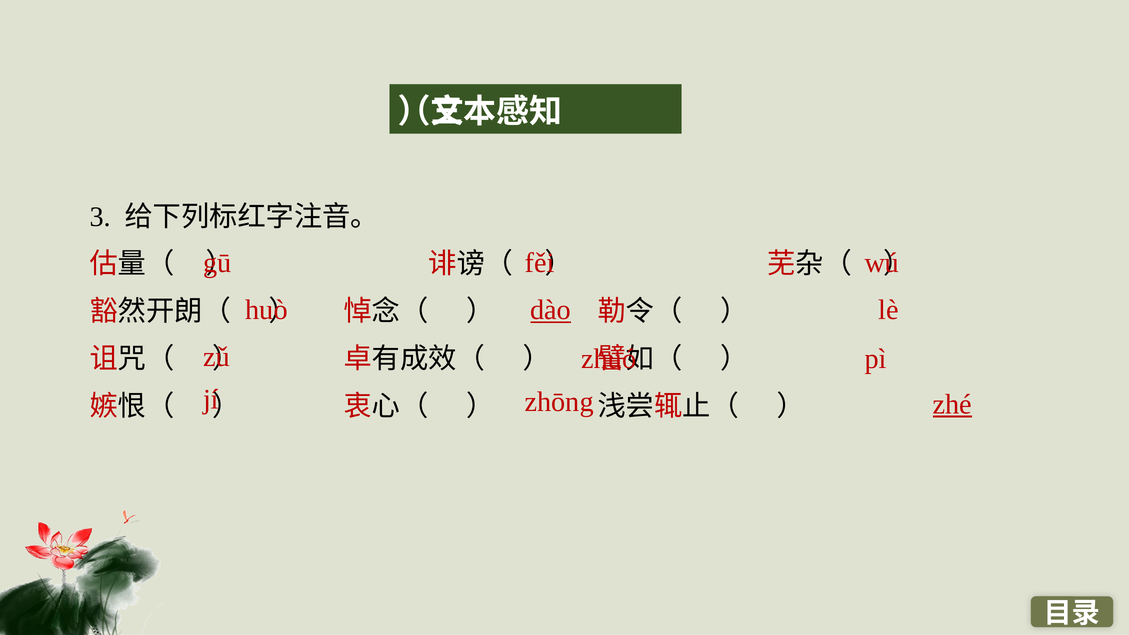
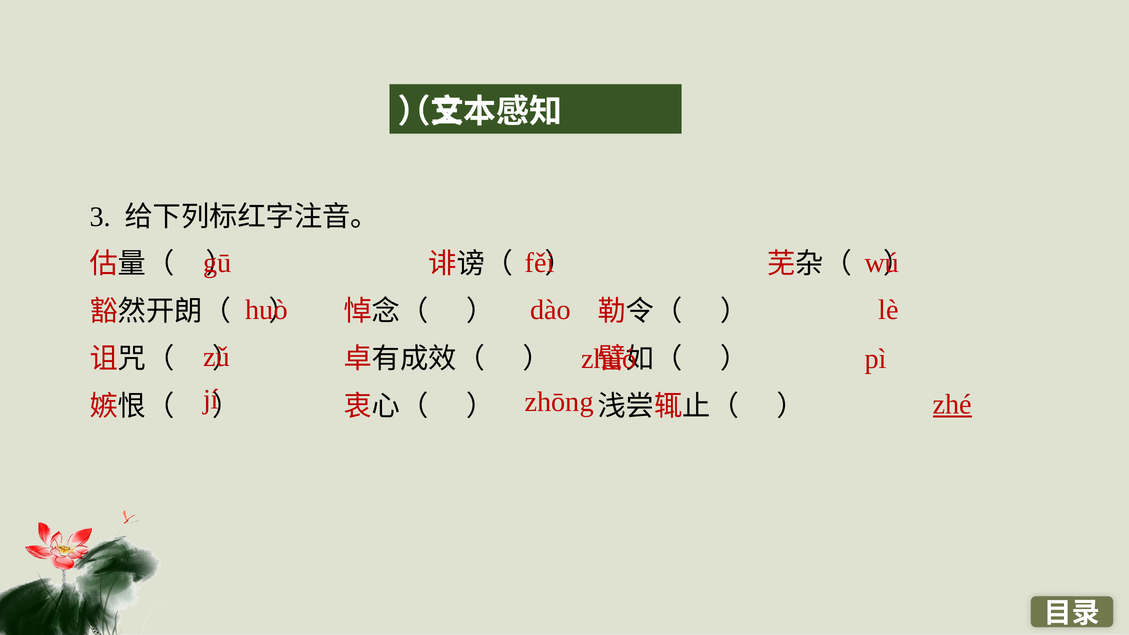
dào underline: present -> none (551, 310)
